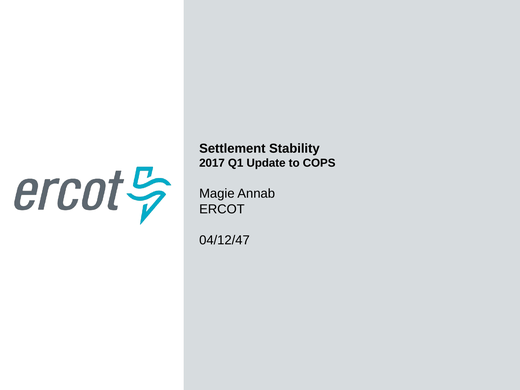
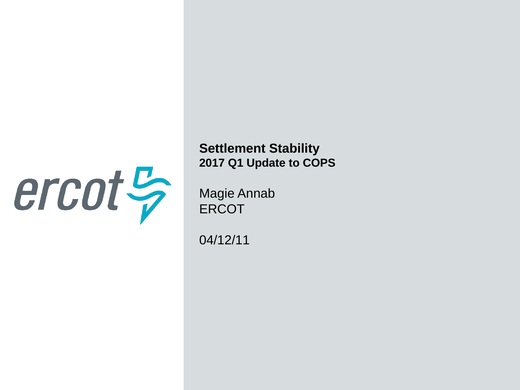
04/12/47: 04/12/47 -> 04/12/11 (224, 240)
